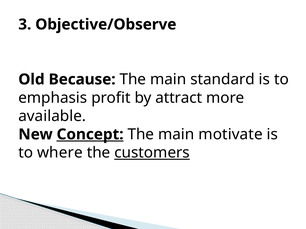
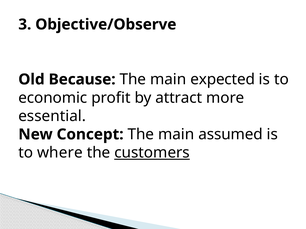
standard: standard -> expected (223, 80)
emphasis: emphasis -> economic (53, 98)
available: available -> essential (52, 116)
Concept underline: present -> none (90, 135)
motivate: motivate -> assumed (231, 135)
